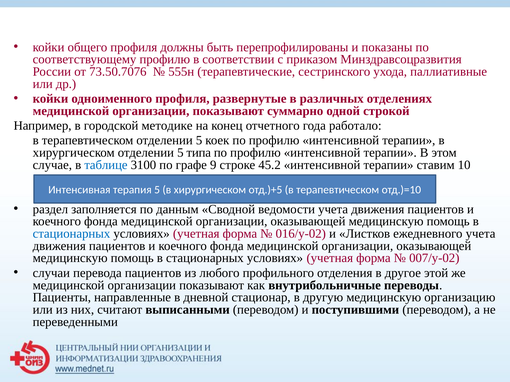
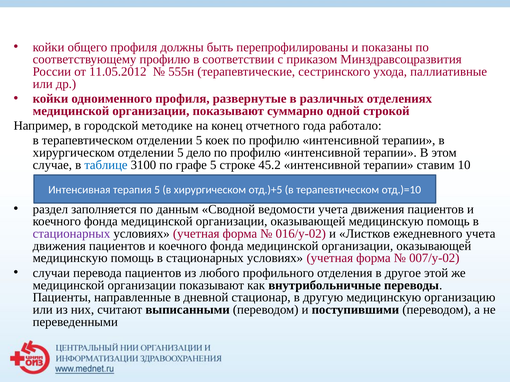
73.50.7076: 73.50.7076 -> 11.05.2012 (118, 72)
типа: типа -> дело (199, 153)
графе 9: 9 -> 5 (213, 165)
стационарных colour: blue -> purple (71, 234)
